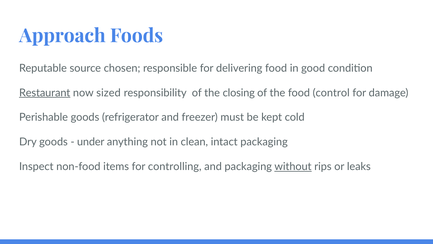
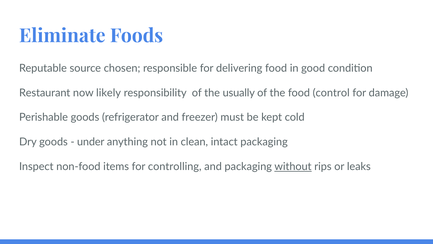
Approach: Approach -> Eliminate (62, 36)
Restaurant underline: present -> none (45, 93)
sized: sized -> likely (109, 93)
closing: closing -> usually (239, 93)
